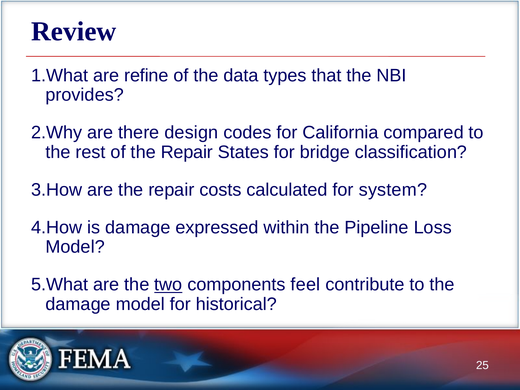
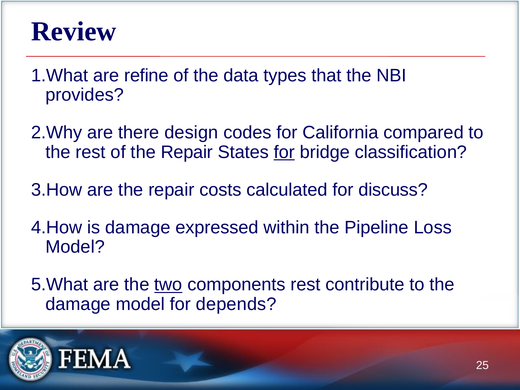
for underline: none -> present (284, 152)
system: system -> discuss (393, 190)
components feel: feel -> rest (306, 285)
historical: historical -> depends (236, 304)
